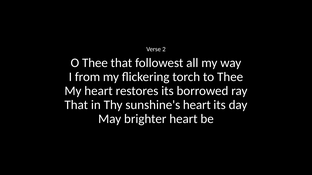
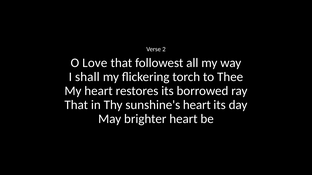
O Thee: Thee -> Love (95, 63)
from: from -> shall (87, 77)
